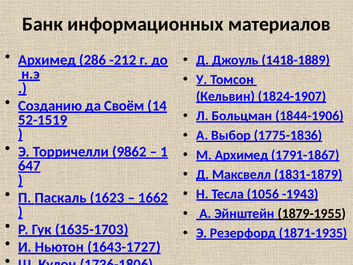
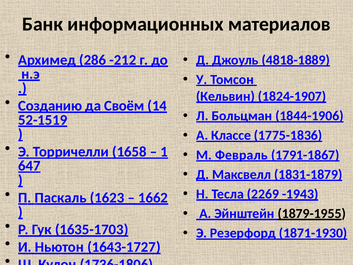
1418-1889: 1418-1889 -> 4818-1889 (296, 60)
Выбор: Выбор -> Классе (231, 135)
9862: 9862 -> 1658 (129, 152)
М Архимед: Архимед -> Февраль (241, 155)
1056: 1056 -> 2269 (263, 194)
1871-1935: 1871-1935 -> 1871-1930 (313, 233)
